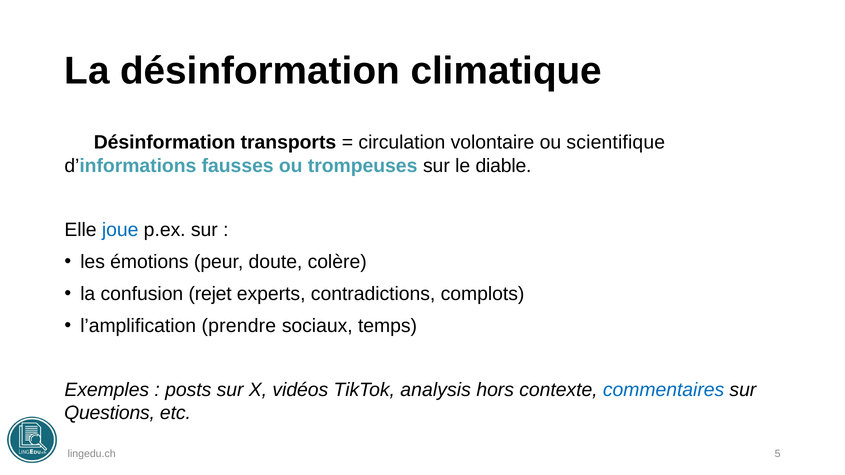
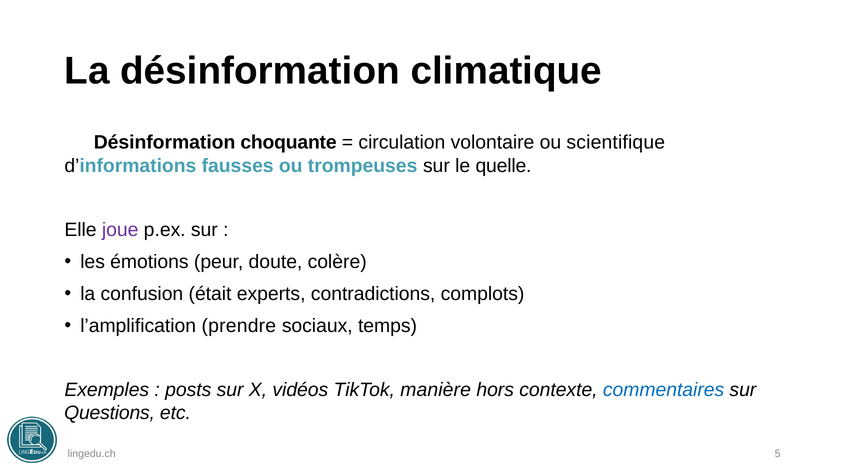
transports: transports -> choquante (289, 143)
diable: diable -> quelle (503, 166)
joue colour: blue -> purple (120, 230)
rejet: rejet -> était (210, 294)
analysis: analysis -> manière (436, 390)
